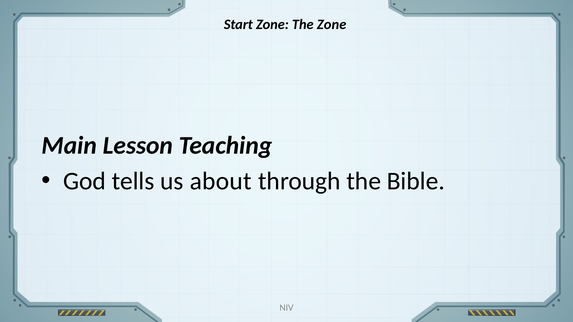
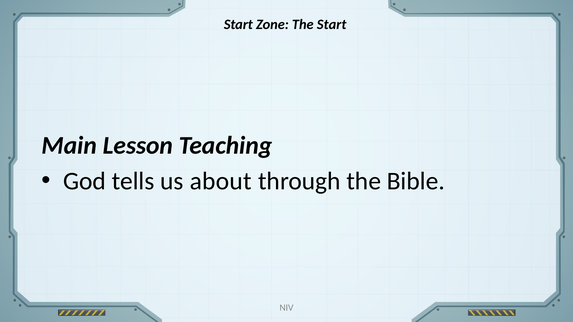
The Zone: Zone -> Start (332, 24)
